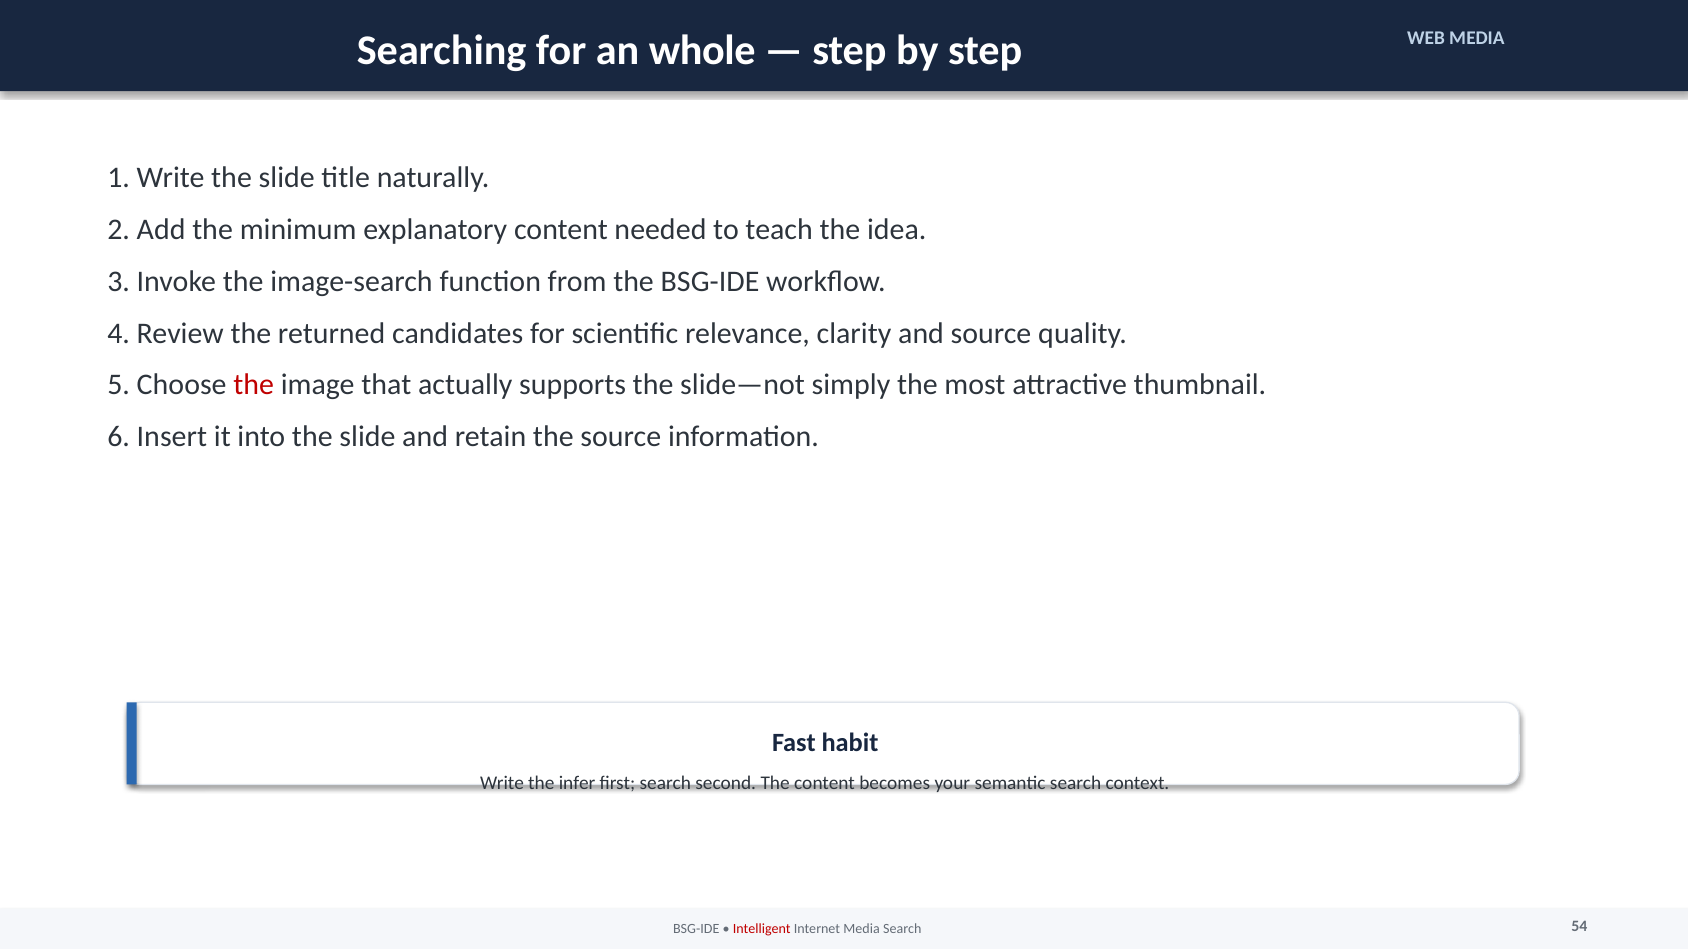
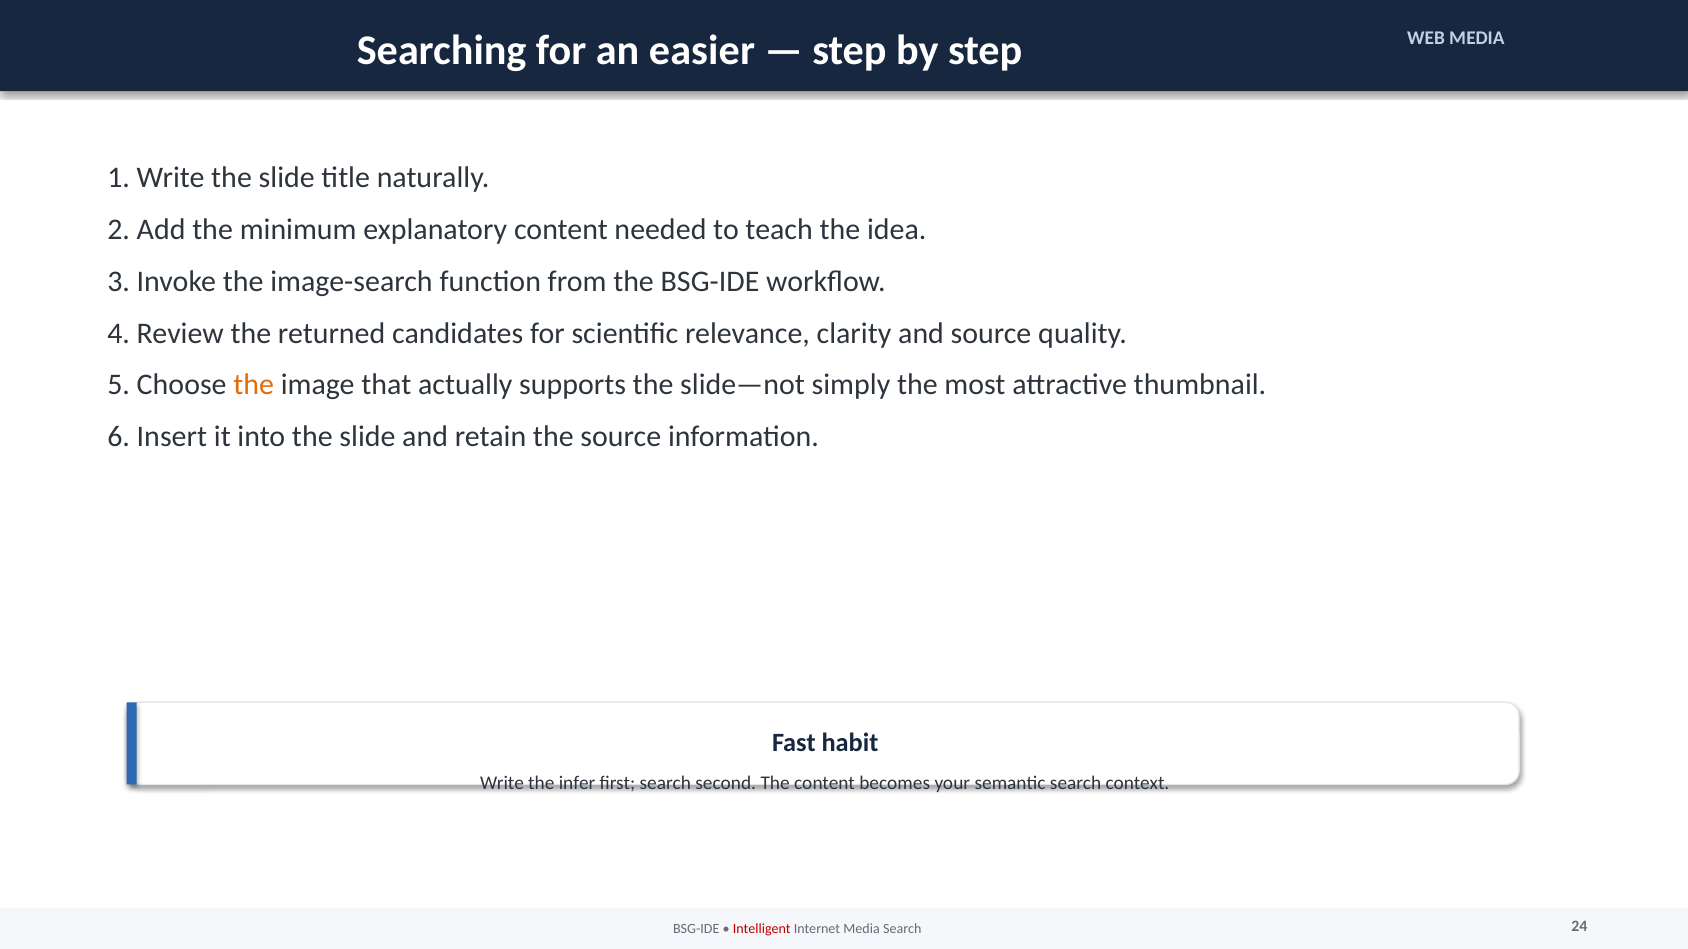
whole: whole -> easier (702, 51)
the colour: red -> orange (254, 385)
54: 54 -> 24 (1579, 927)
